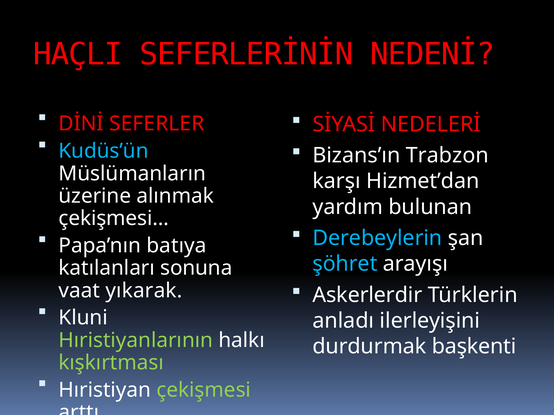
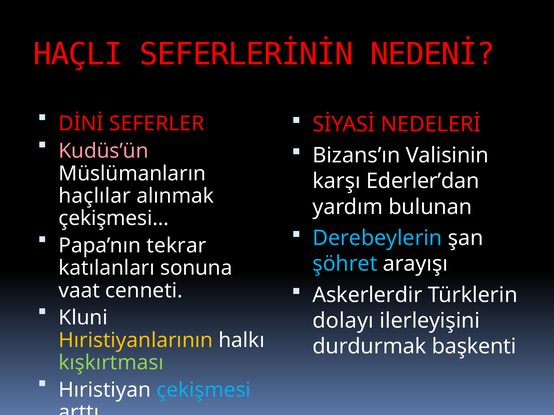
Kudüs’ün colour: light blue -> pink (104, 151)
Trabzon: Trabzon -> Valisinin (447, 156)
Hizmet’dan: Hizmet’dan -> Ederler’dan (423, 181)
üzerine: üzerine -> haçlılar (95, 196)
batıya: batıya -> tekrar (176, 246)
yıkarak: yıkarak -> cenneti (144, 291)
anladı: anladı -> dolayı (343, 321)
Hıristiyanlarının colour: light green -> yellow (136, 341)
çekişmesi colour: light green -> light blue (204, 390)
